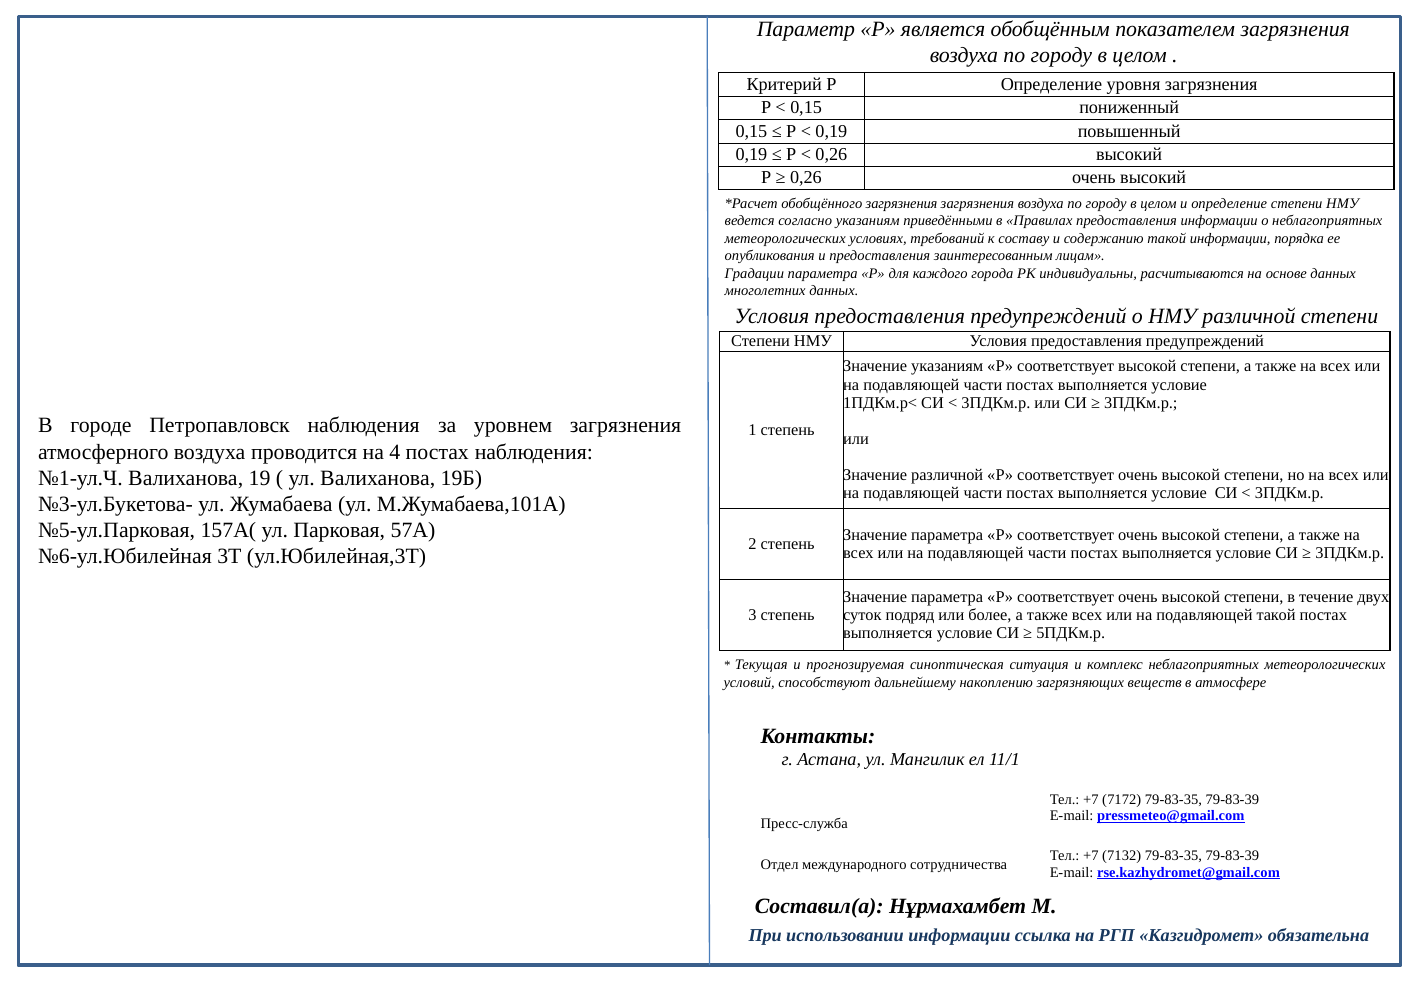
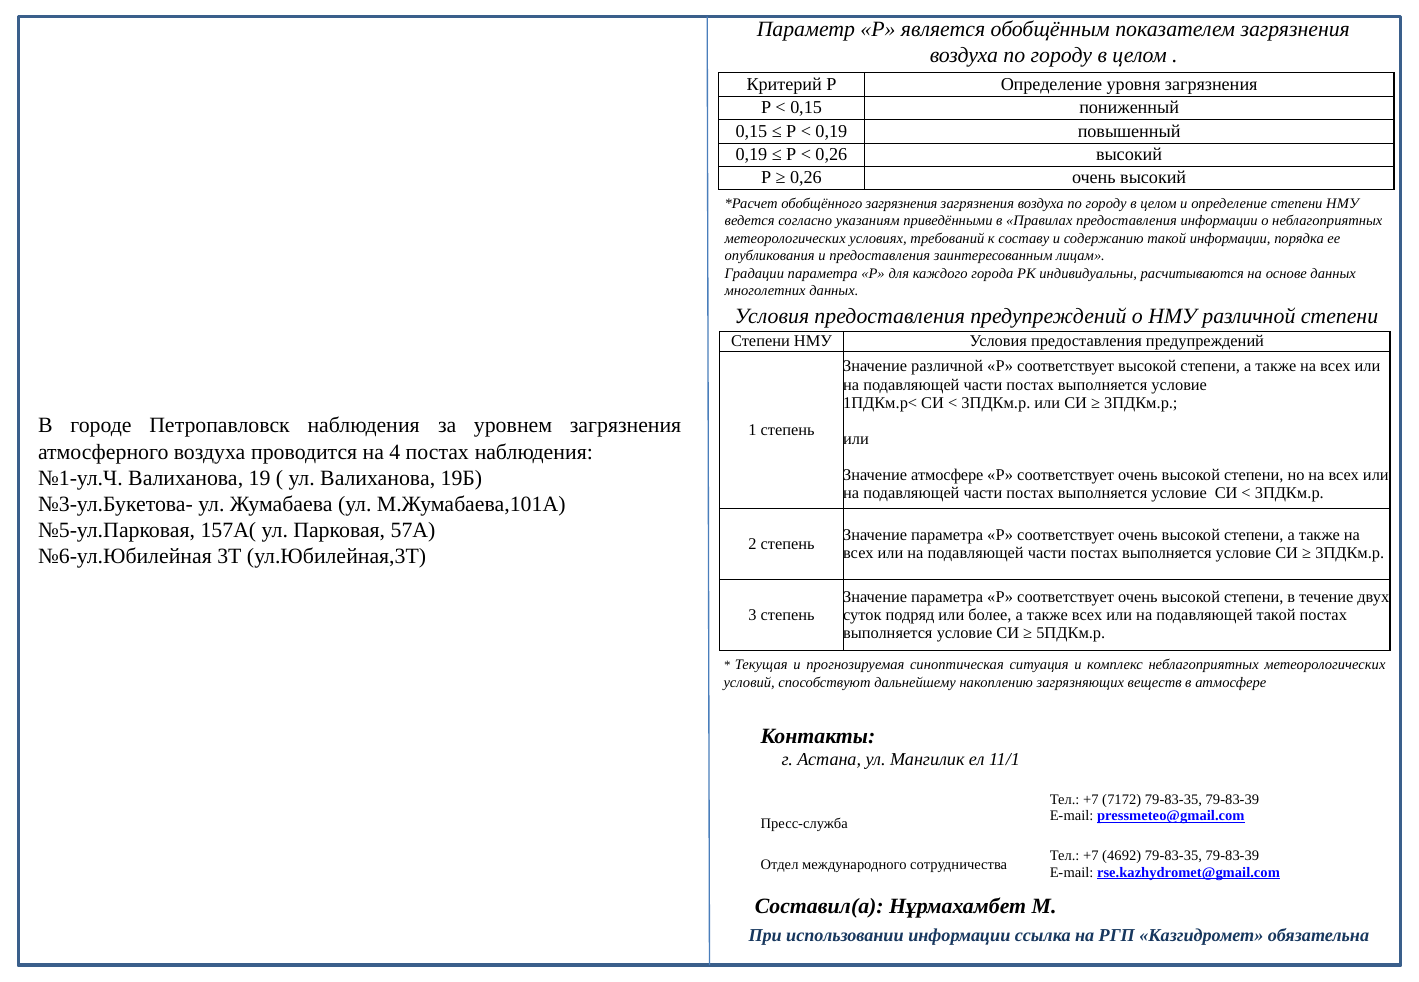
Значение указаниям: указаниям -> различной (947, 367)
Значение различной: различной -> атмосфере (947, 476)
7132: 7132 -> 4692 (1122, 856)
